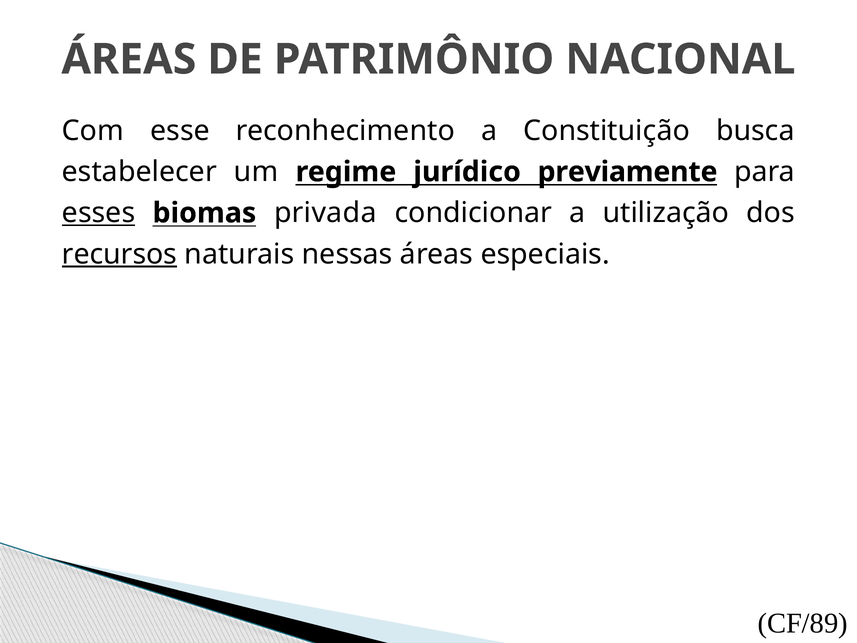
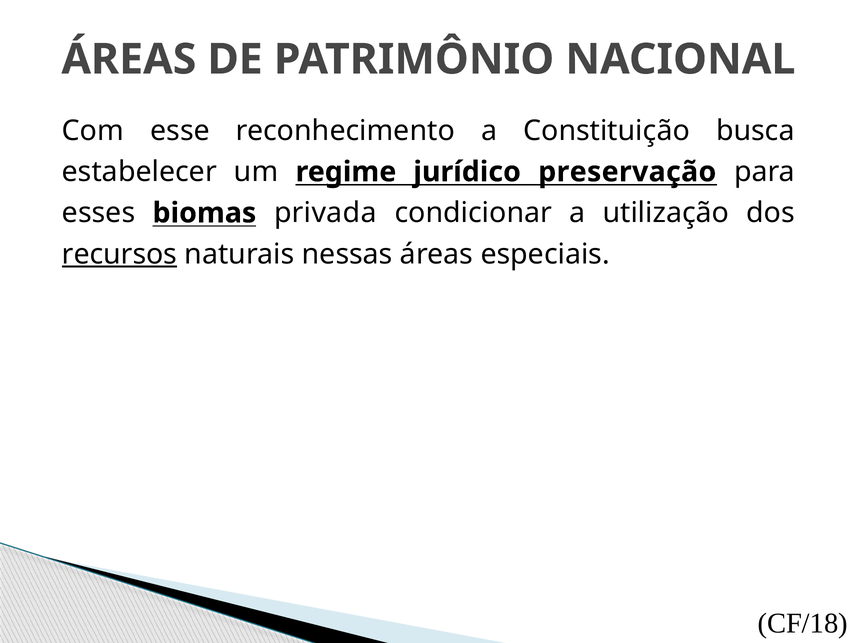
previamente: previamente -> preservação (627, 172)
esses underline: present -> none (99, 213)
CF/89: CF/89 -> CF/18 (803, 623)
